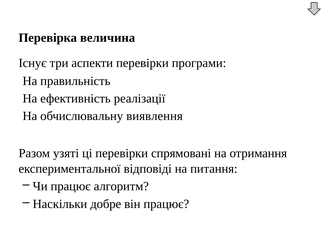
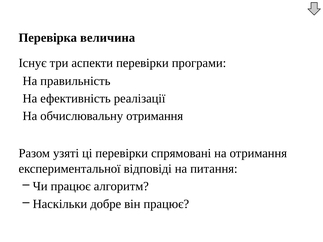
обчислювальну виявлення: виявлення -> отримання (155, 116)
